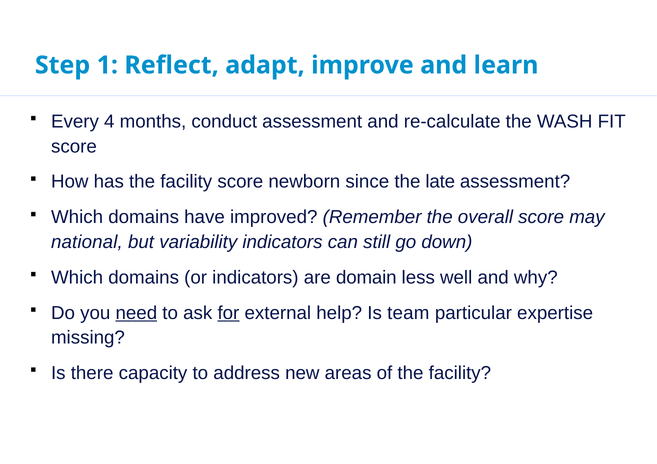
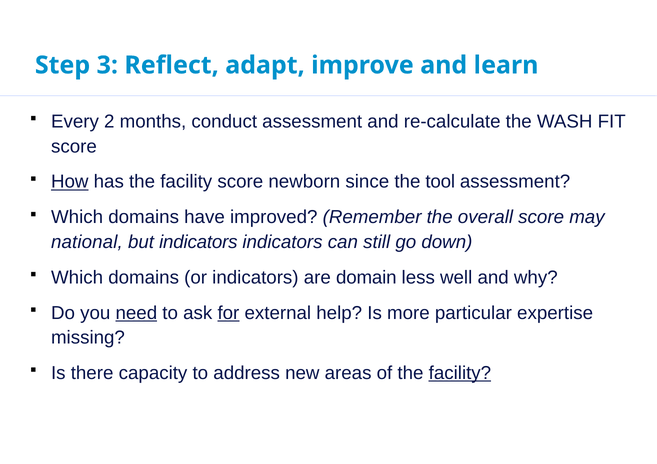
1: 1 -> 3 (107, 65)
4: 4 -> 2 (109, 122)
How underline: none -> present (70, 182)
late: late -> tool (440, 182)
but variability: variability -> indicators (198, 242)
team: team -> more (408, 313)
facility underline: none -> present (460, 373)
